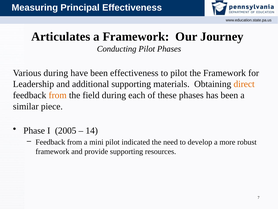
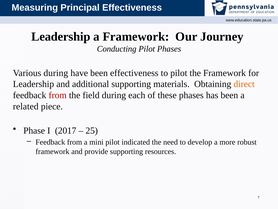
Articulates: Articulates -> Leadership (61, 37)
from colour: orange -> red (58, 95)
similar: similar -> related (26, 106)
2005: 2005 -> 2017 (66, 130)
14: 14 -> 25 (92, 130)
